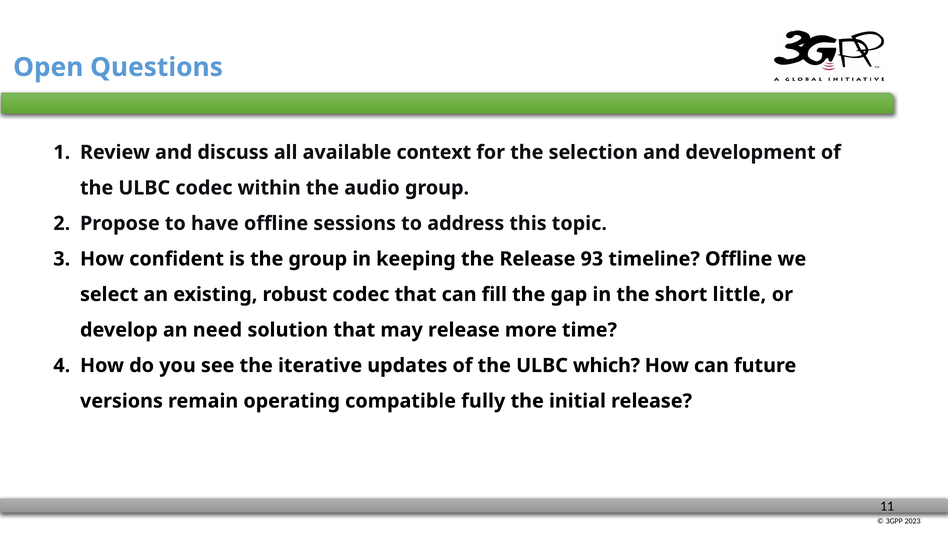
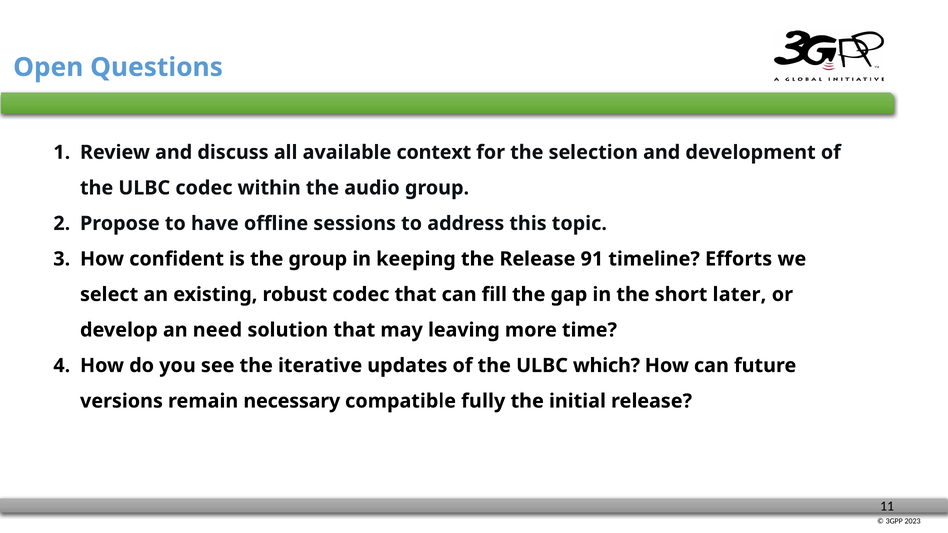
93: 93 -> 91 (592, 259)
timeline Offline: Offline -> Efforts (739, 259)
little: little -> later (739, 295)
may release: release -> leaving (464, 330)
operating: operating -> necessary (292, 401)
